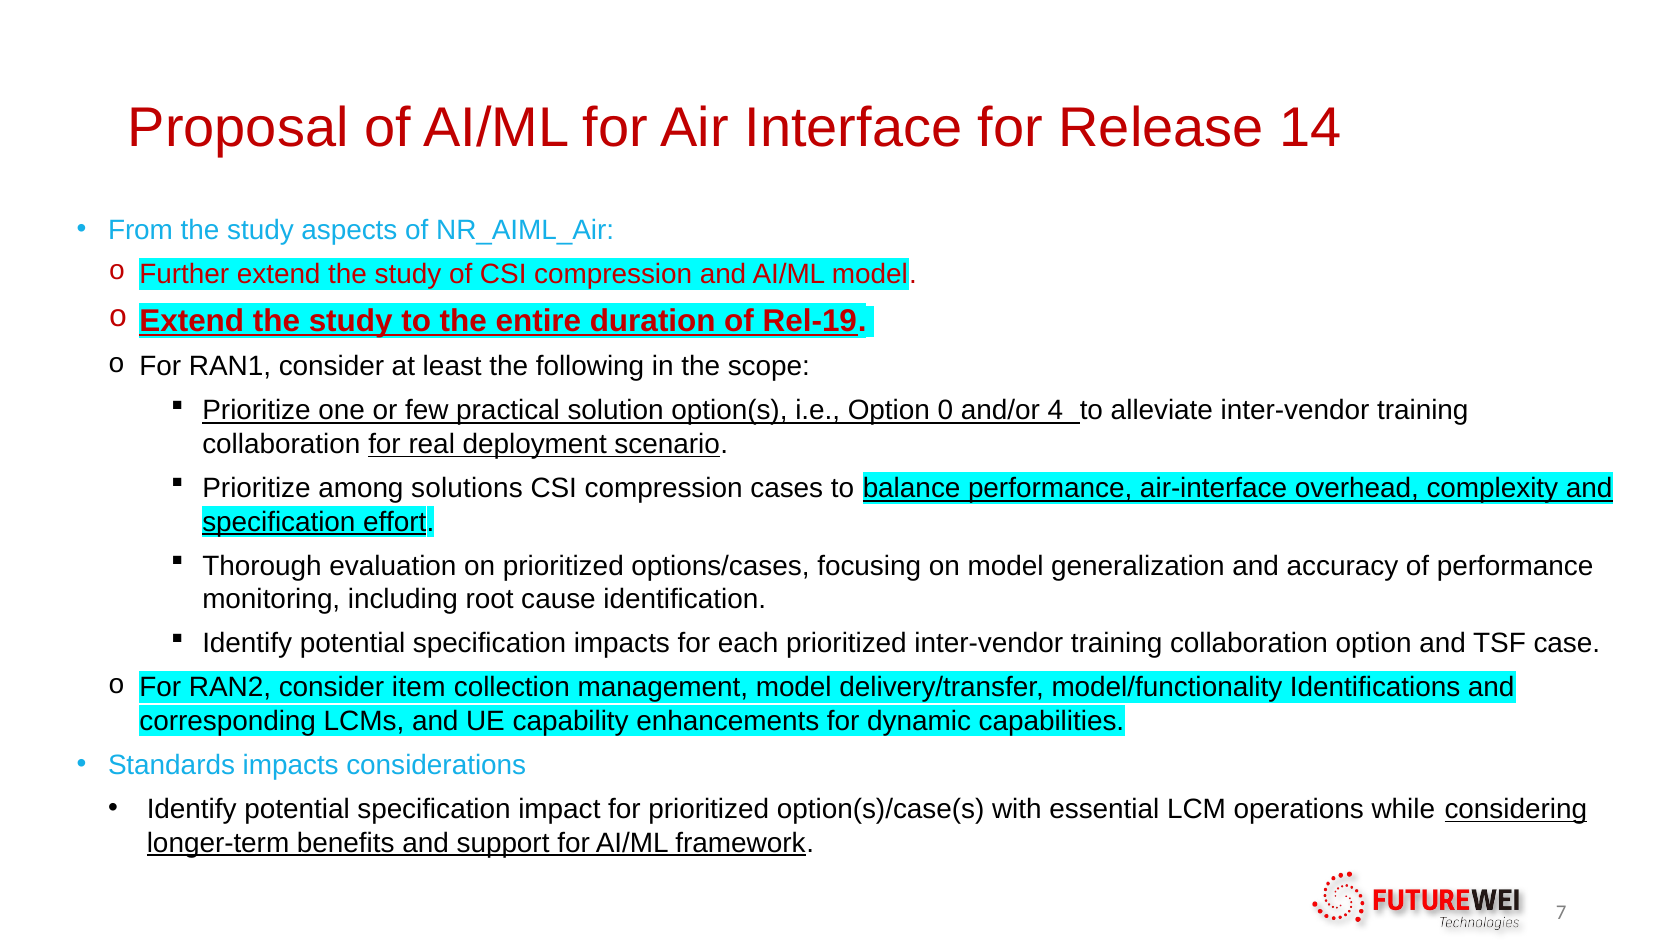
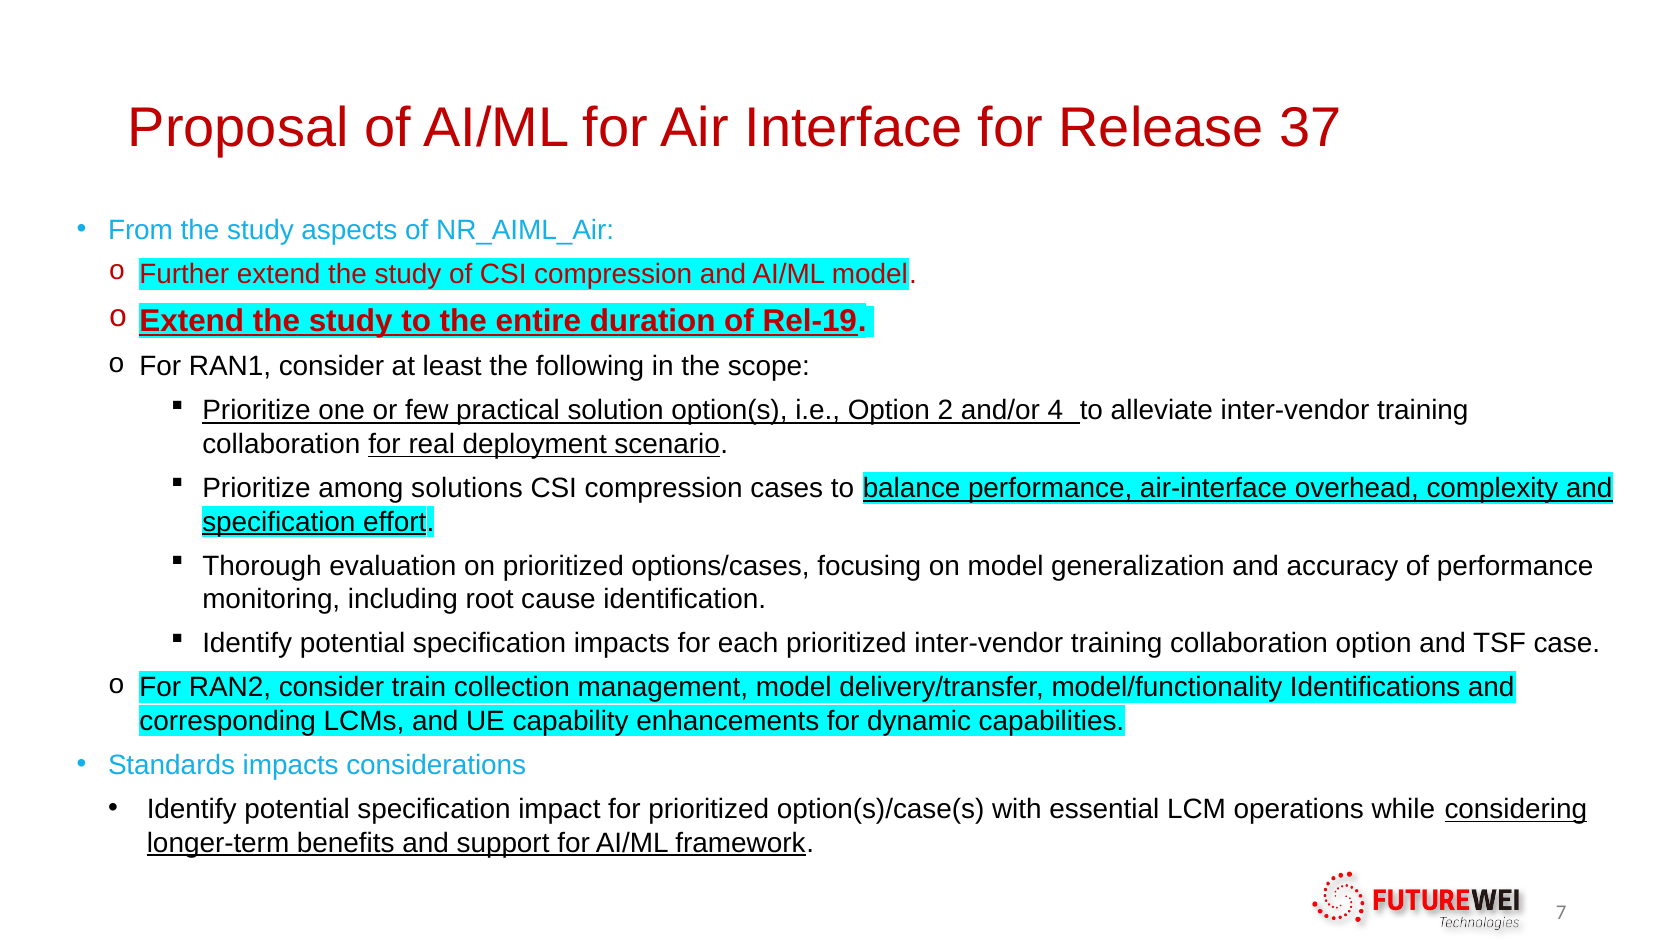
14: 14 -> 37 (1310, 128)
0: 0 -> 2 (945, 411)
item: item -> train (419, 688)
